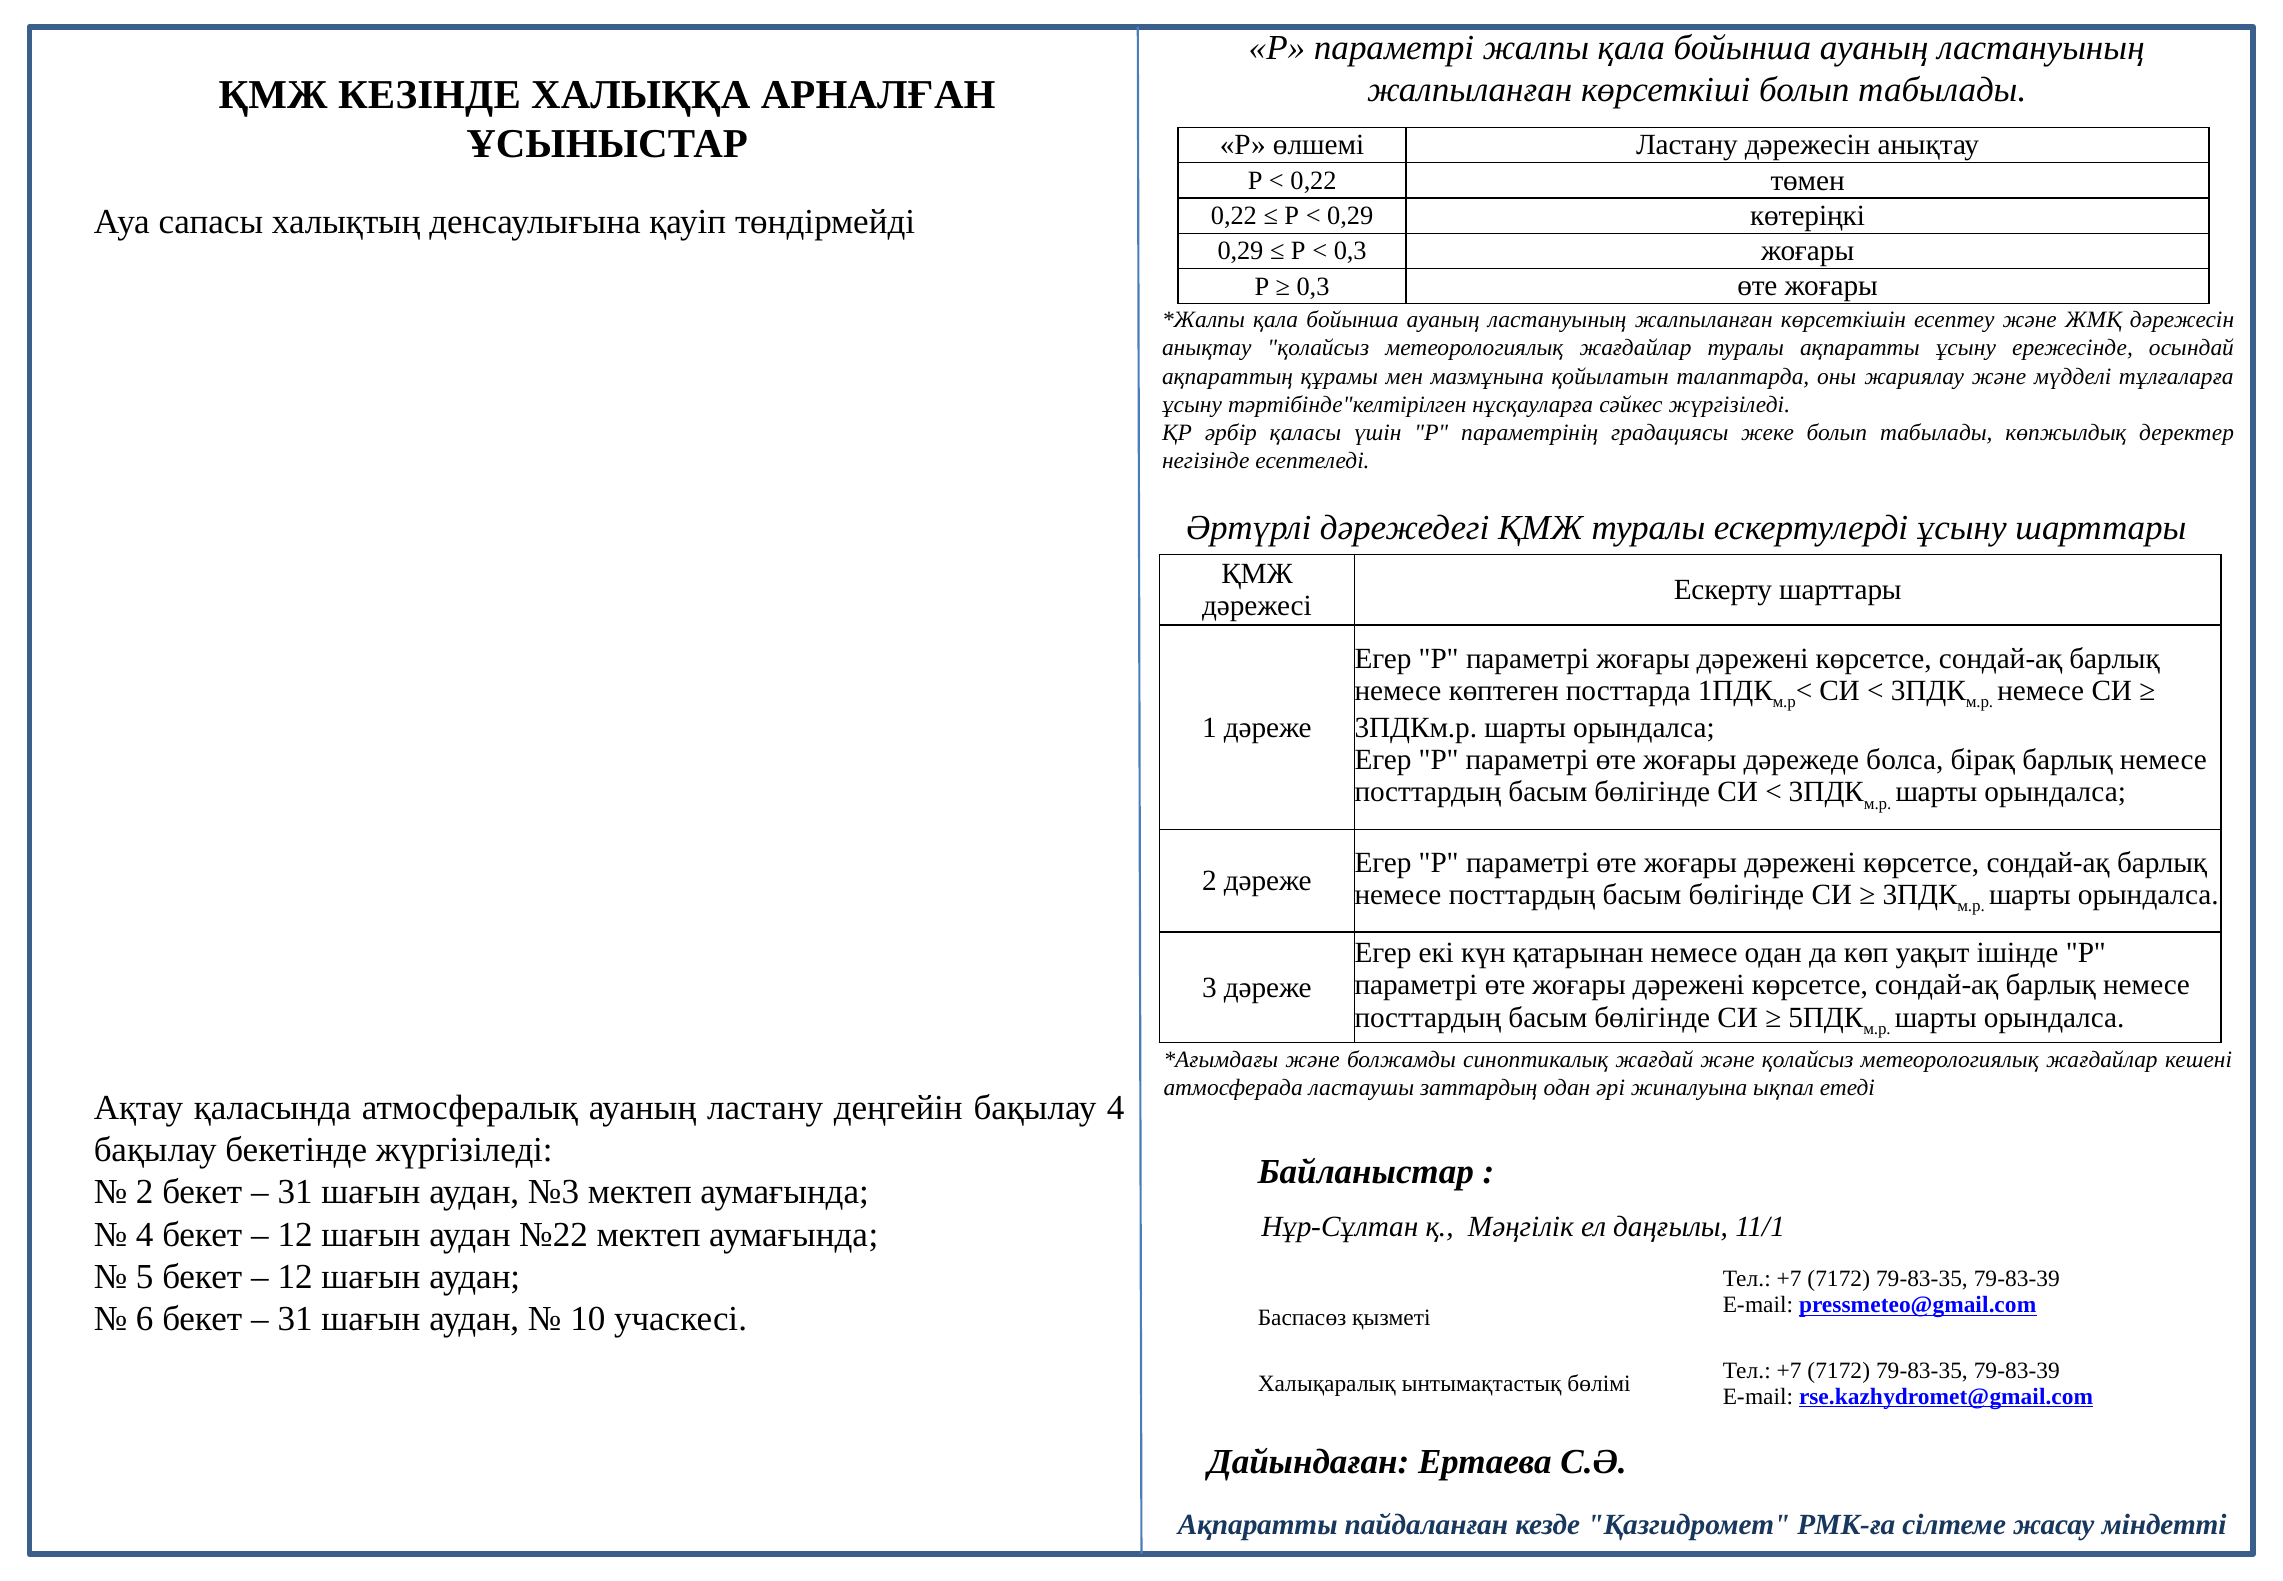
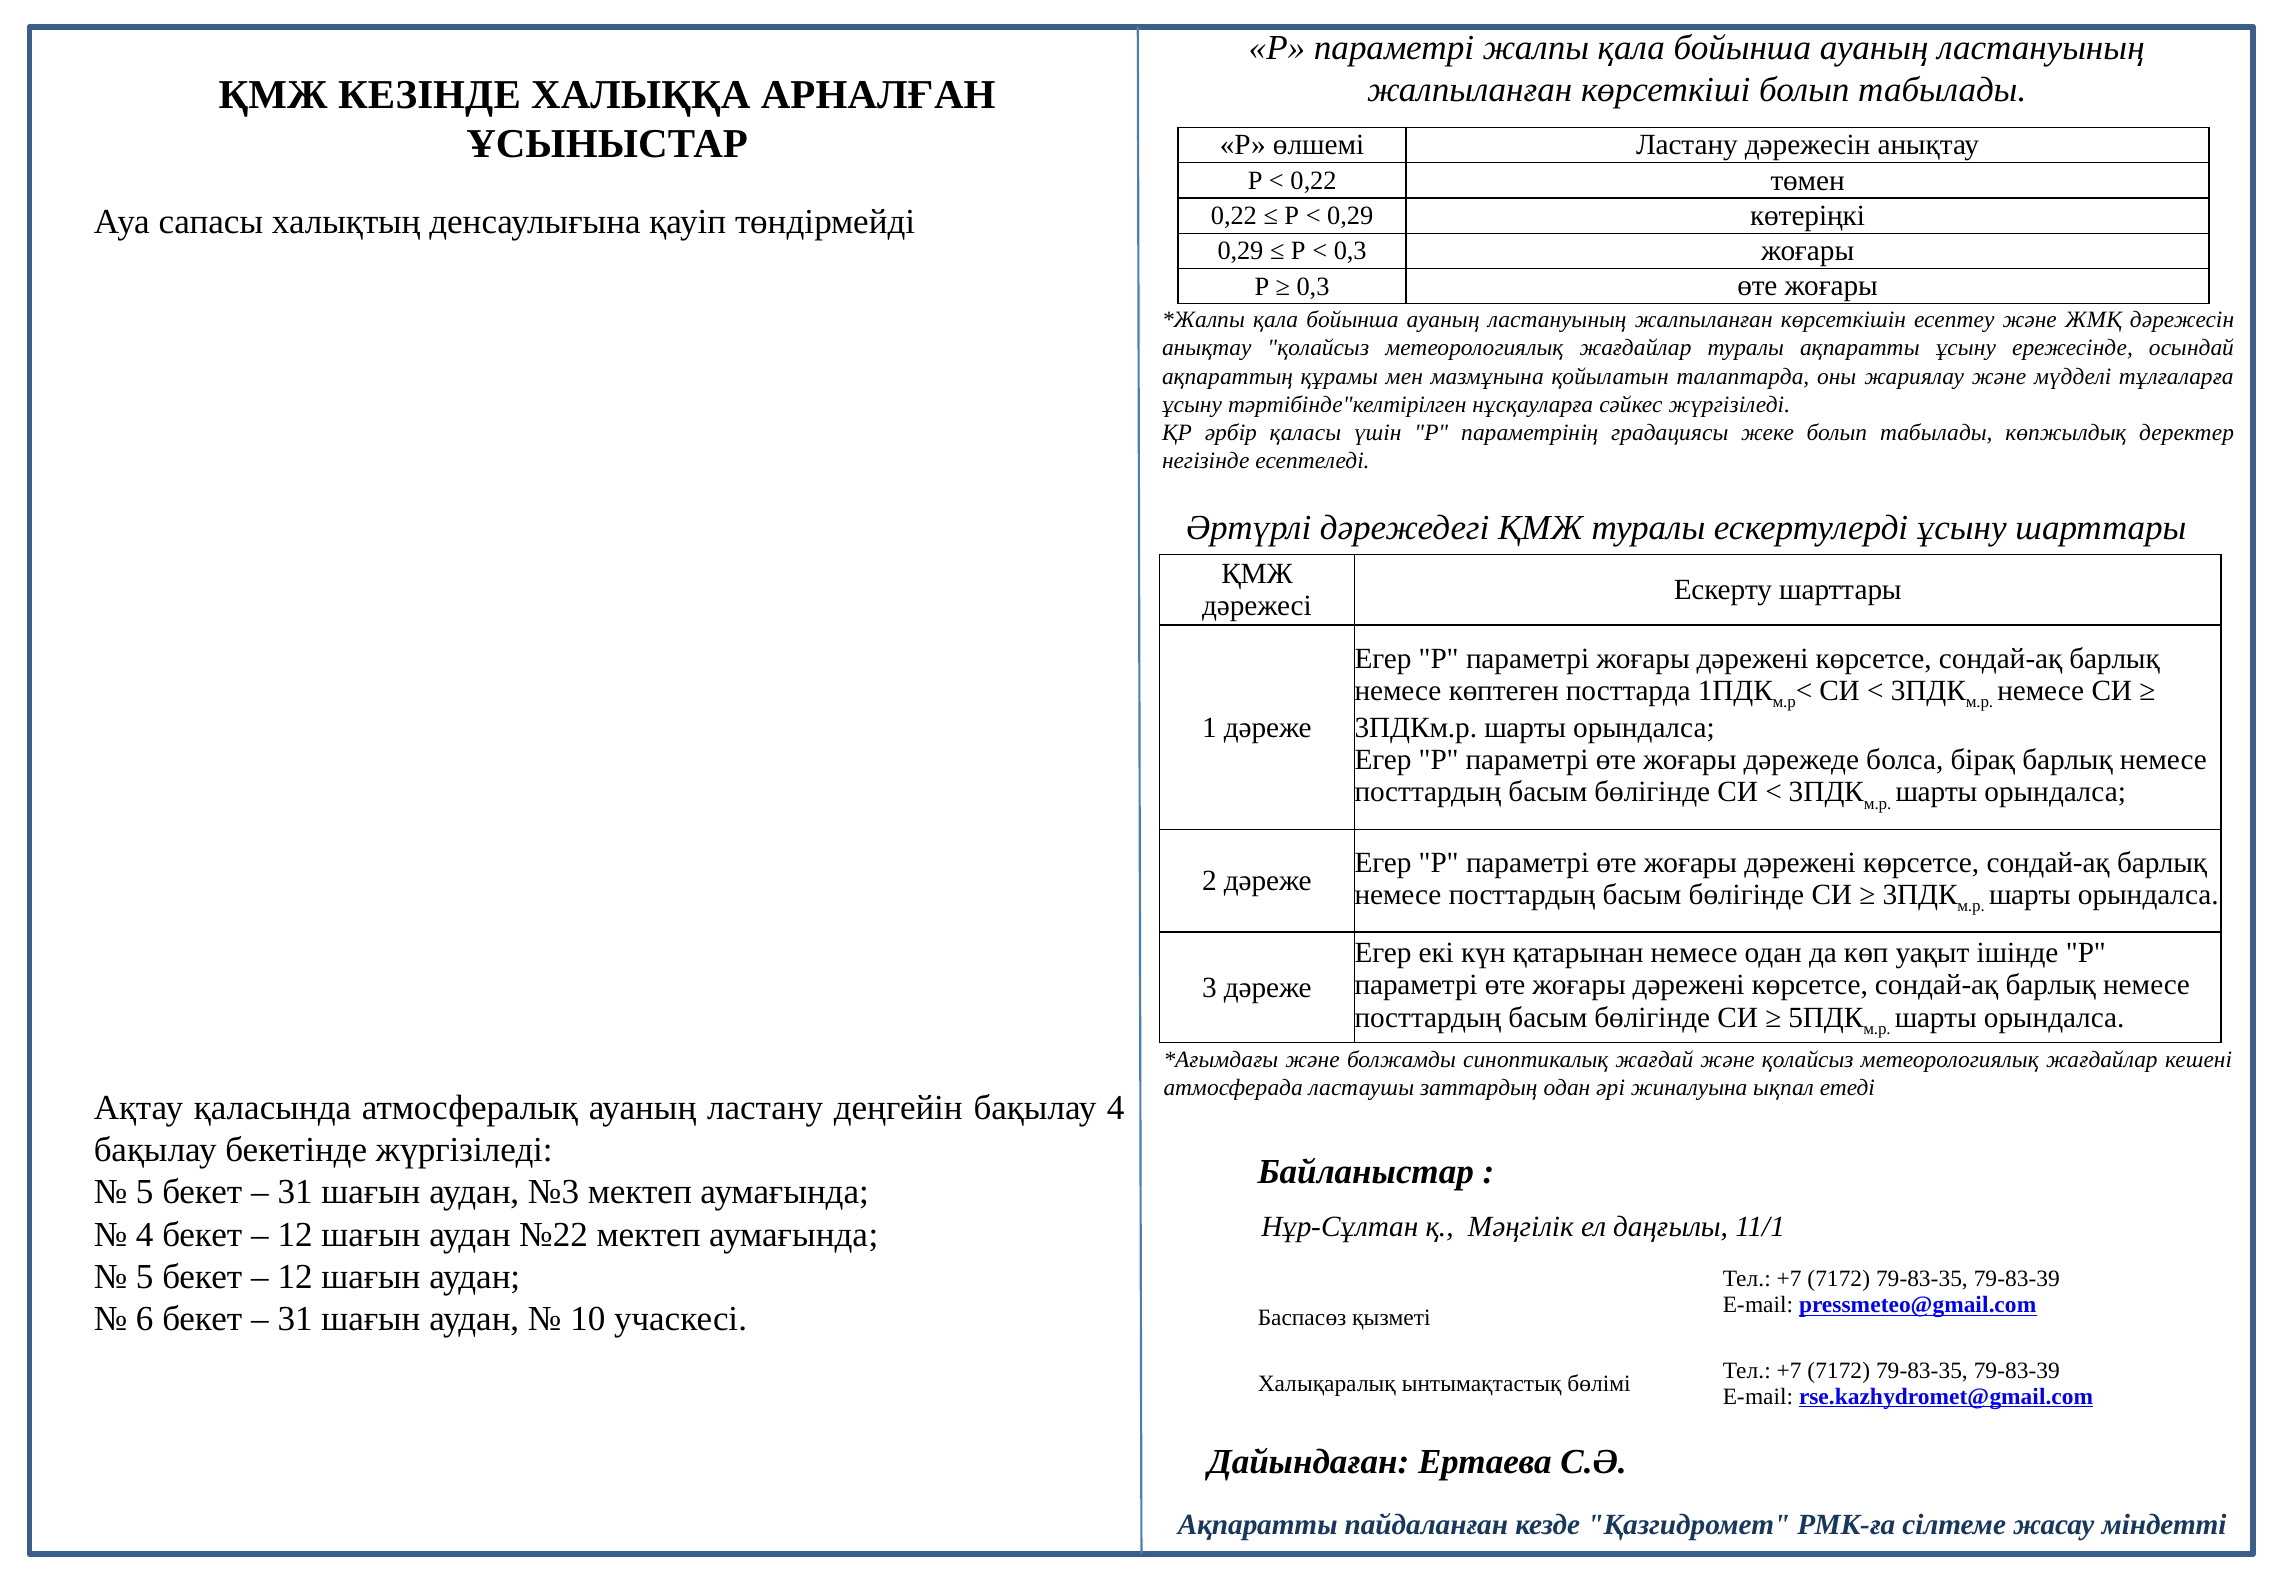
2: 2 -> 5 (145, 1192)
